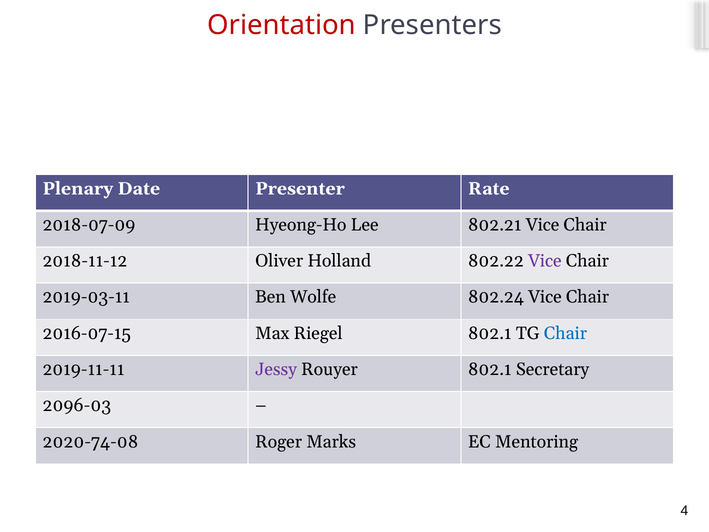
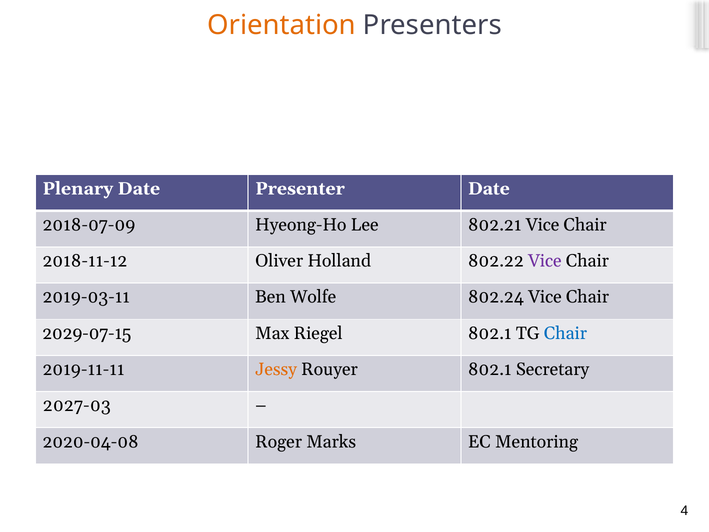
Orientation colour: red -> orange (282, 25)
Presenter Rate: Rate -> Date (489, 189)
2016-07-15: 2016-07-15 -> 2029-07-15 (87, 333)
Jessy colour: purple -> orange (276, 369)
2096-03: 2096-03 -> 2027-03 (77, 405)
2020-74-08: 2020-74-08 -> 2020-04-08 (91, 442)
